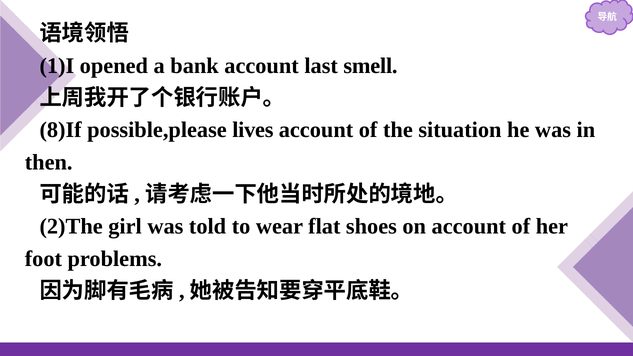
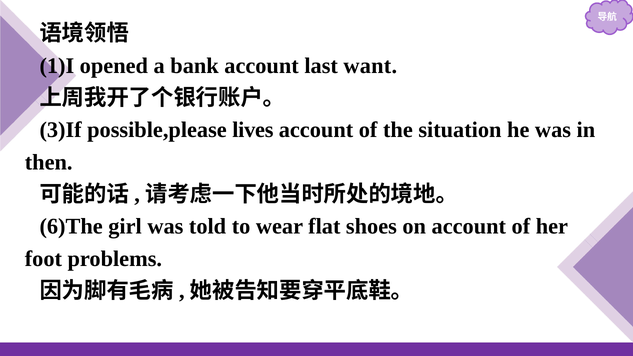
smell: smell -> want (370, 66)
8)If: 8)If -> 3)If (61, 130)
2)The: 2)The -> 6)The (71, 226)
